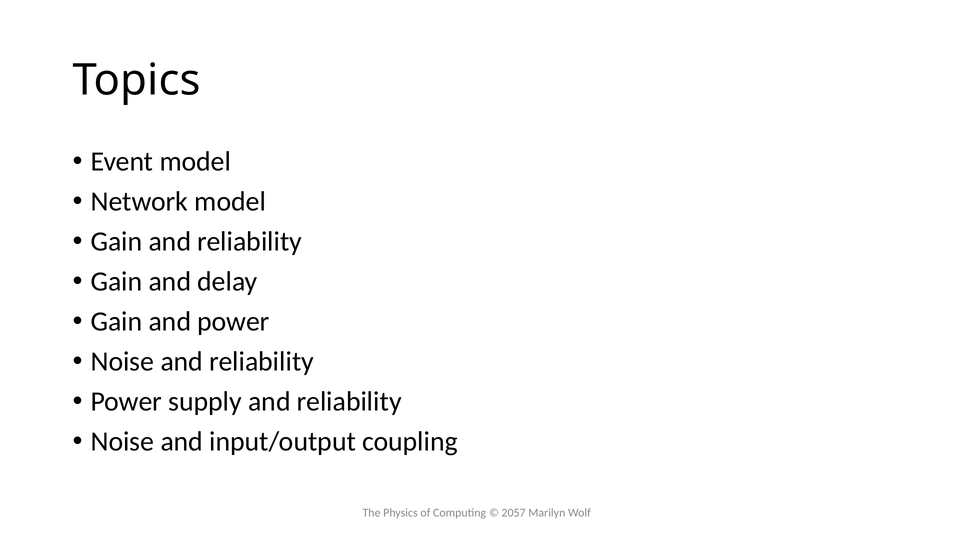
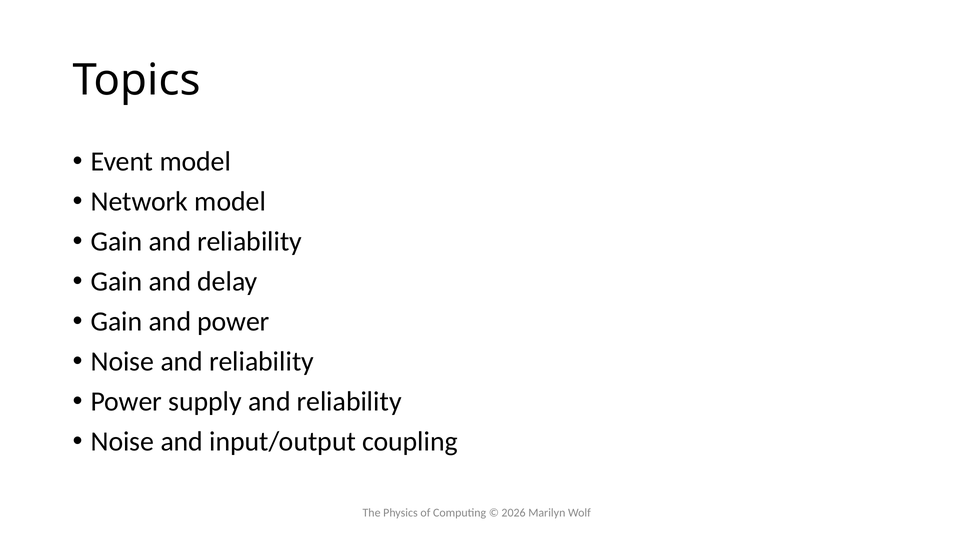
2057: 2057 -> 2026 (514, 512)
